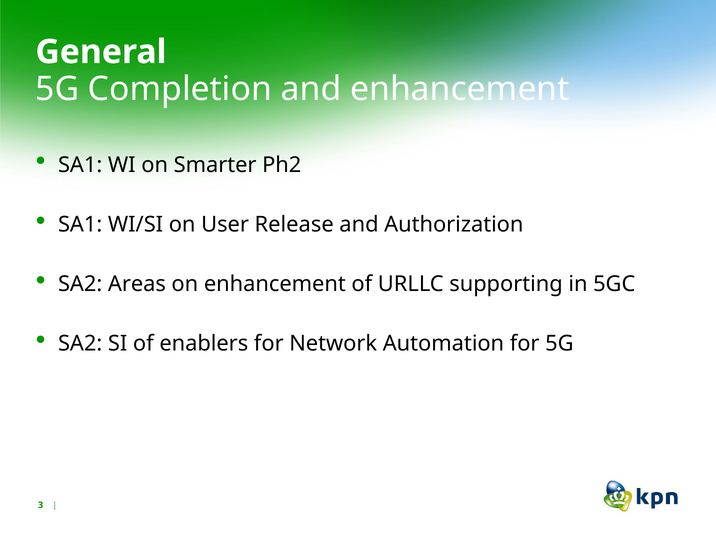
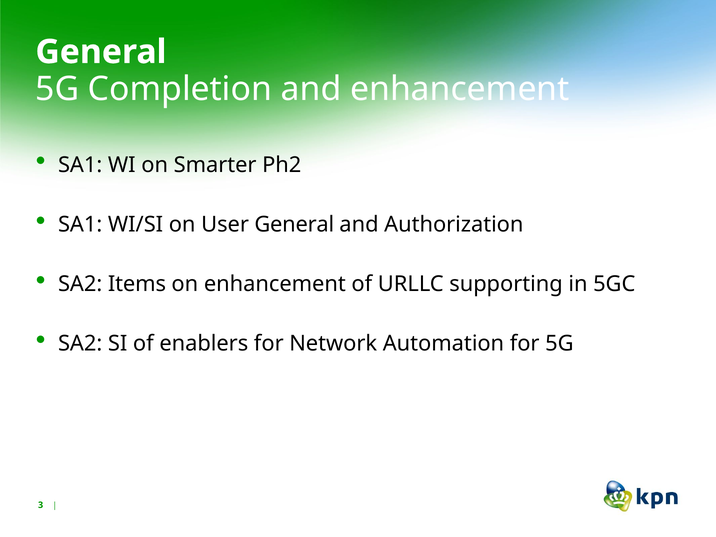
User Release: Release -> General (294, 224)
Areas: Areas -> Items (137, 284)
